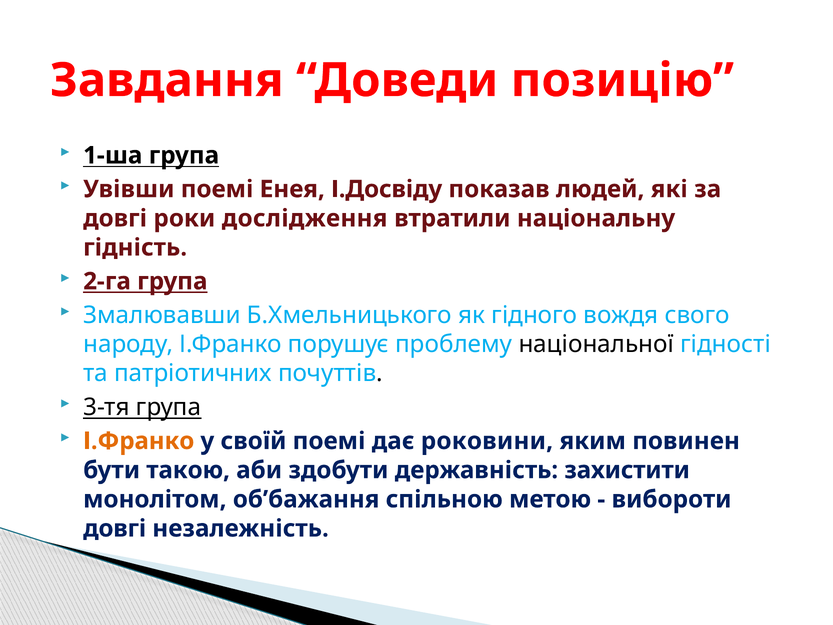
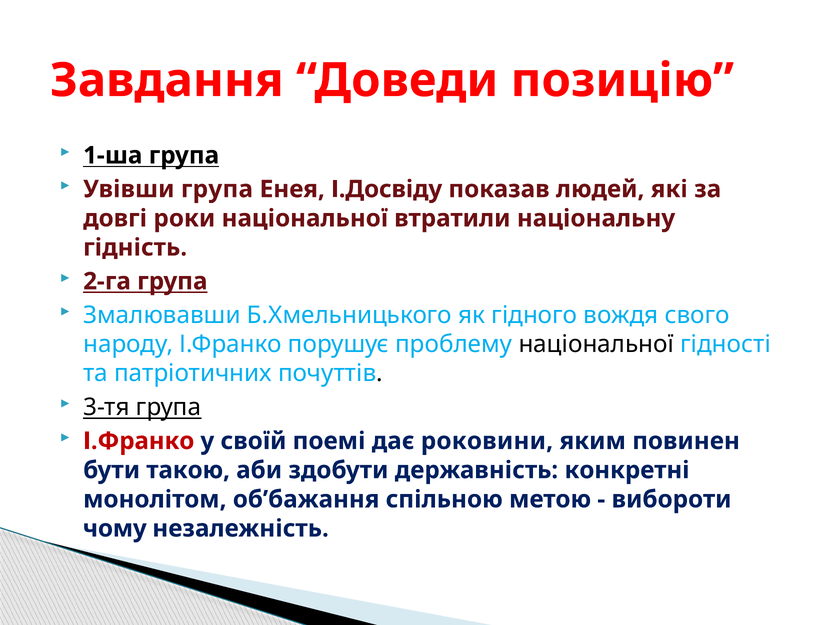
Увівши поемі: поемі -> група (217, 189)
роки дослідження: дослідження -> національної (305, 218)
І.Франко colour: orange -> red (139, 441)
захистити: захистити -> конкретні (627, 470)
довгі: довгі -> чому (115, 528)
